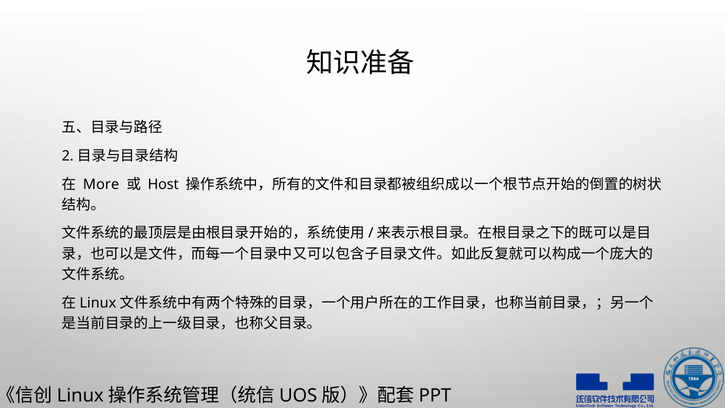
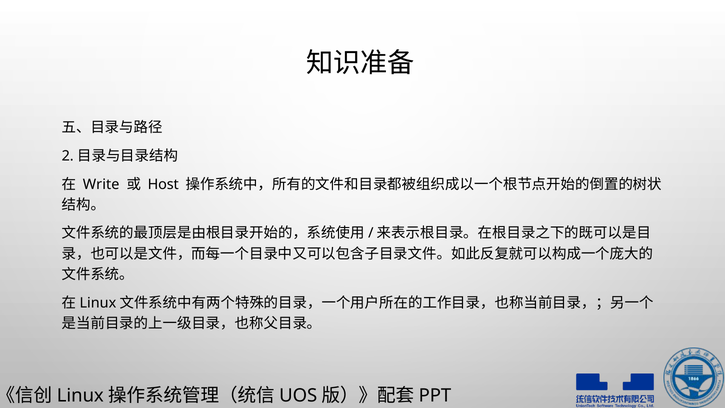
More: More -> Write (101, 184)
